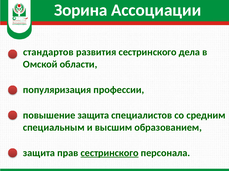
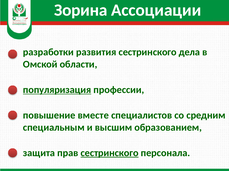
стандартов: стандартов -> разработки (48, 52)
популяризация underline: none -> present (57, 90)
повышение защита: защита -> вместе (93, 116)
